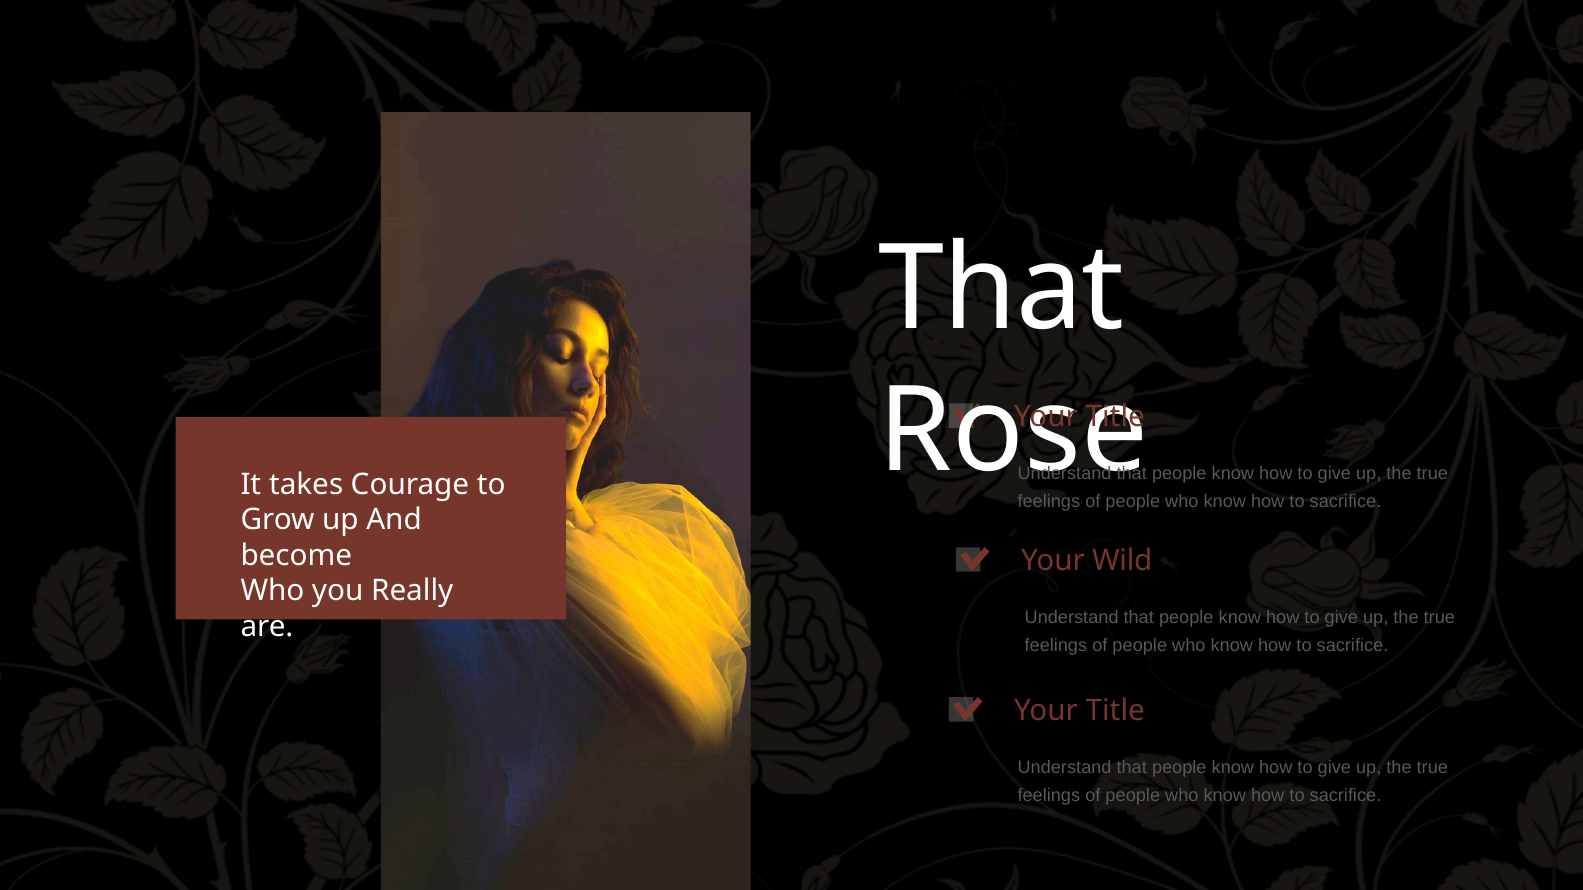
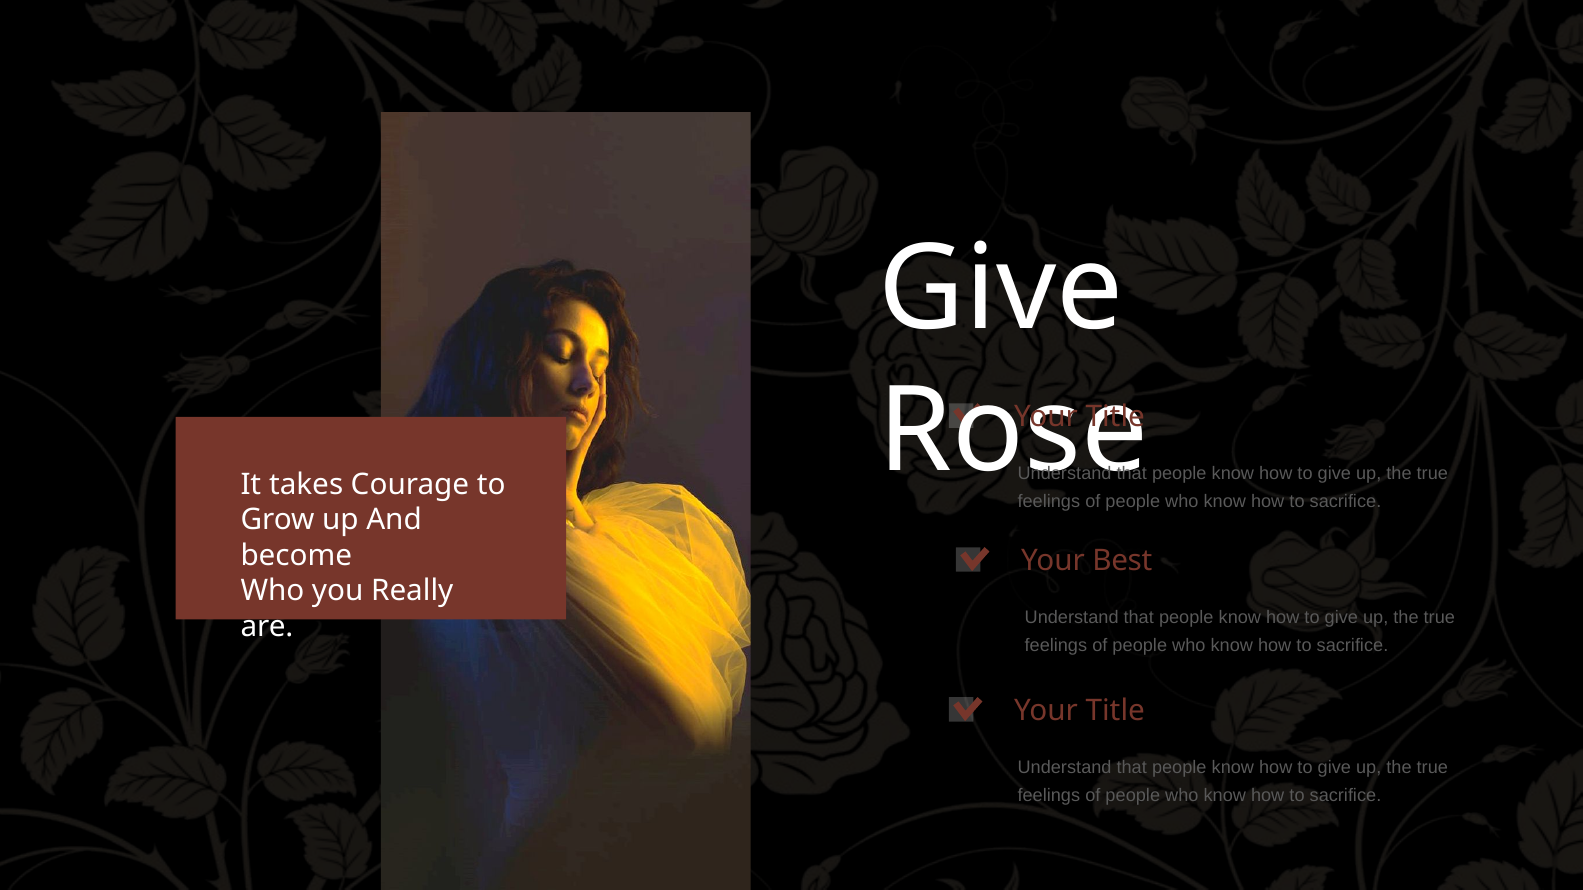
That: That -> Give (1001, 290)
Wild: Wild -> Best (1122, 561)
